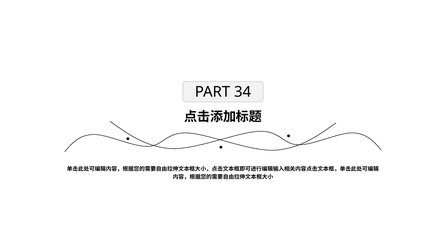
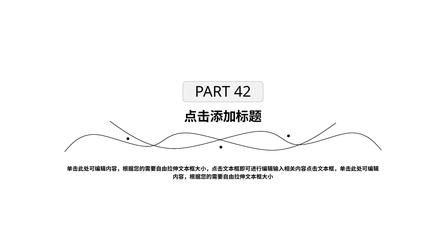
34: 34 -> 42 (243, 92)
